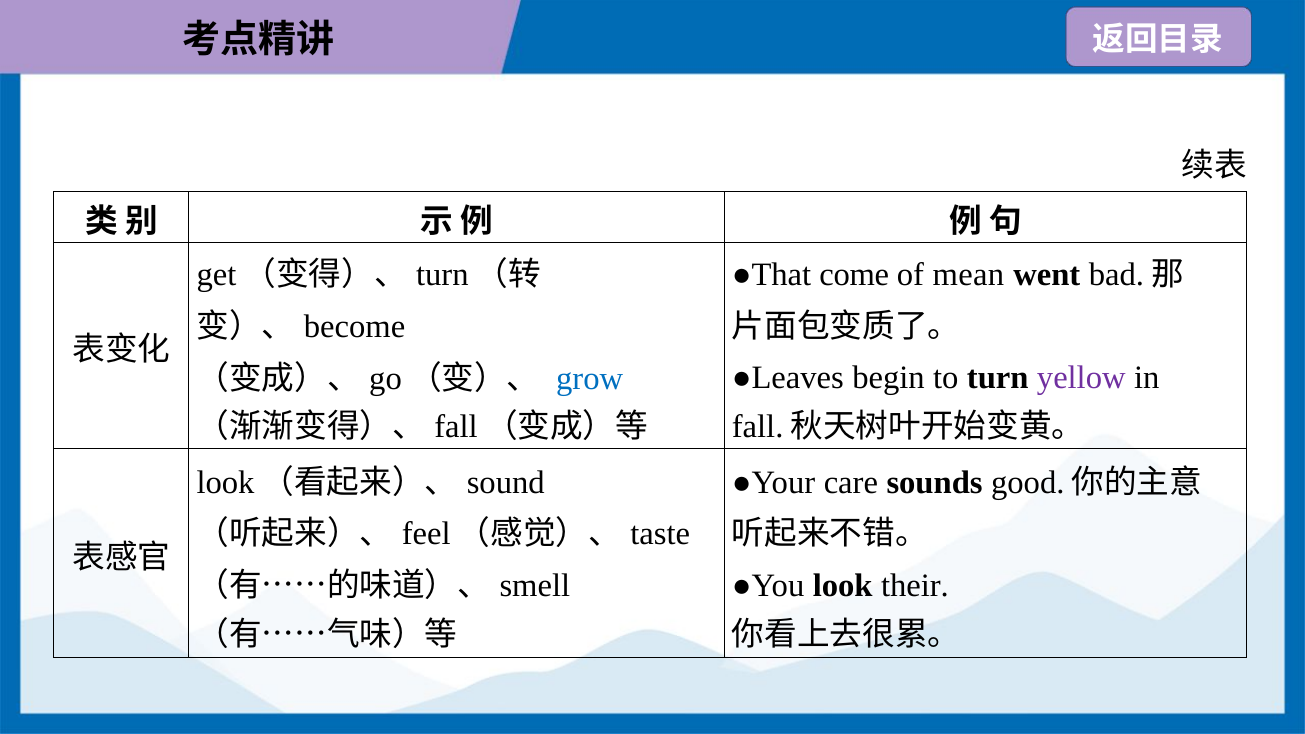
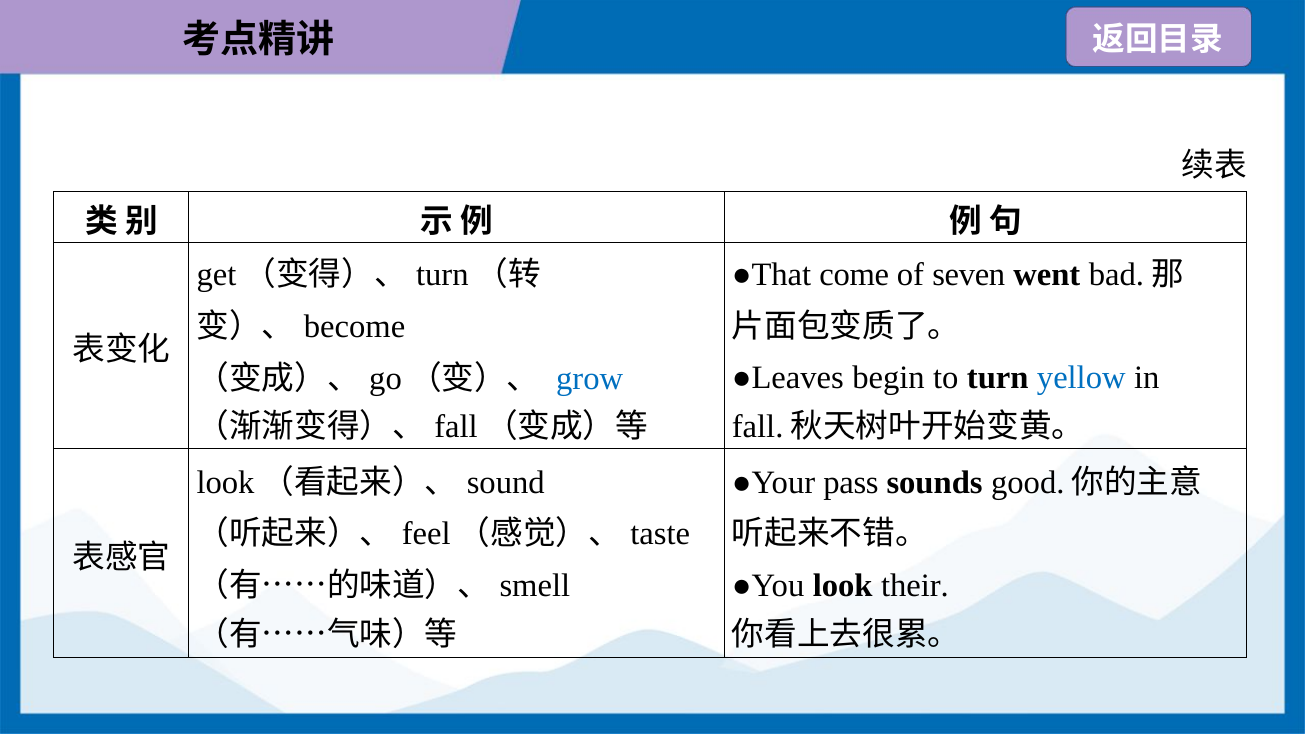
mean: mean -> seven (969, 275)
yellow colour: purple -> blue (1081, 378)
care: care -> pass (851, 482)
